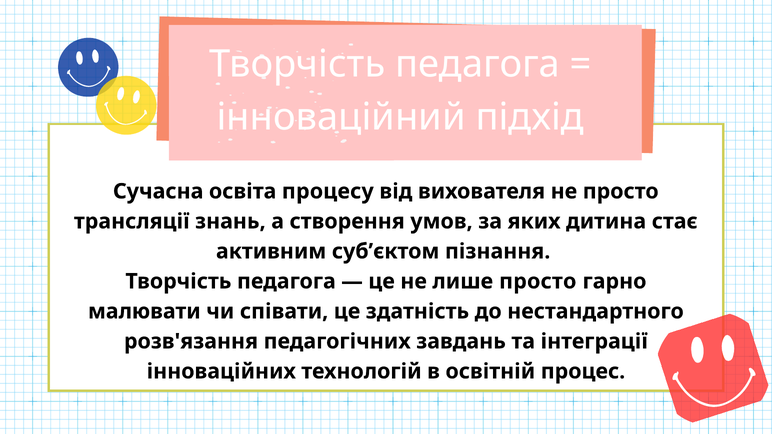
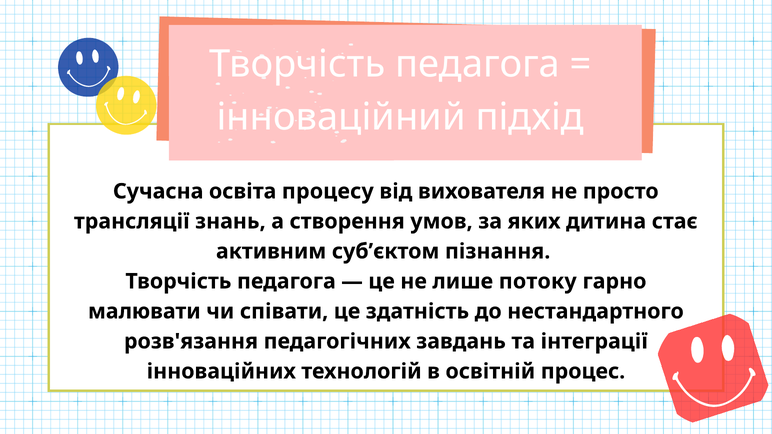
лише просто: просто -> потоку (538, 282)
